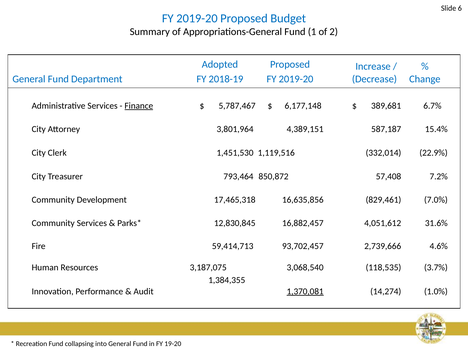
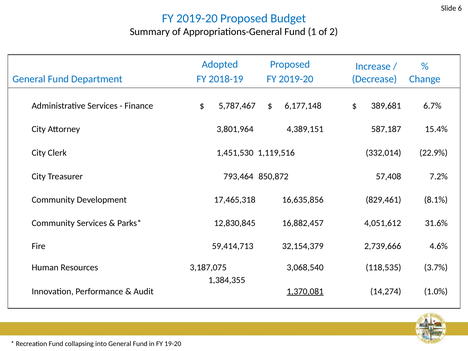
Finance underline: present -> none (139, 106)
7.0%: 7.0% -> 8.1% (436, 200)
93,702,457: 93,702,457 -> 32,154,379 (303, 246)
